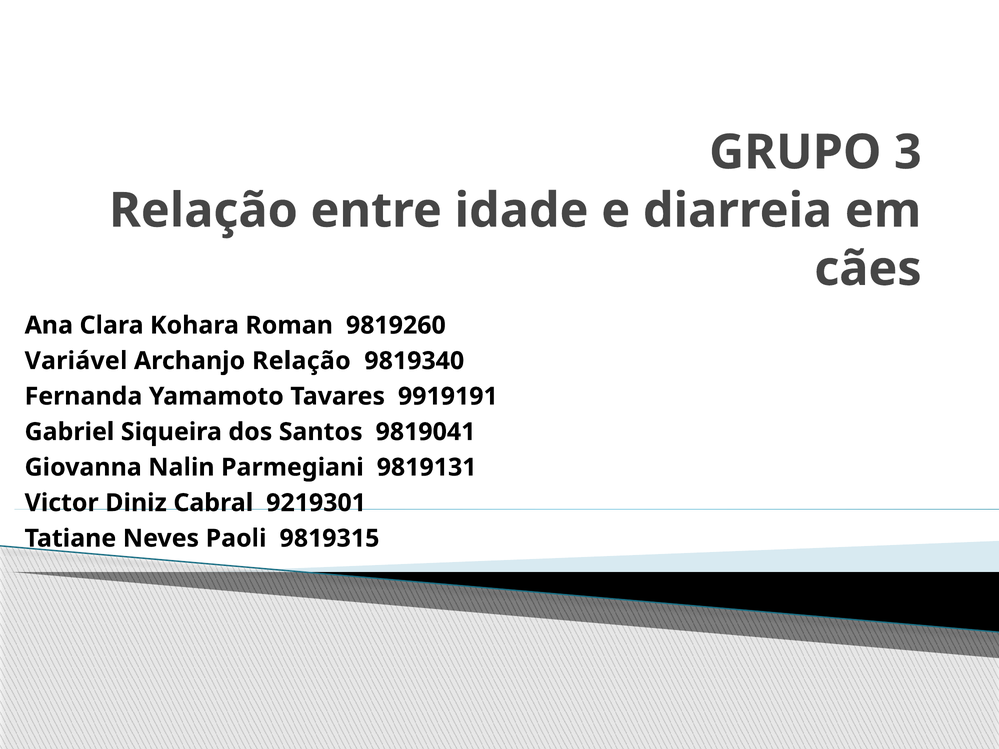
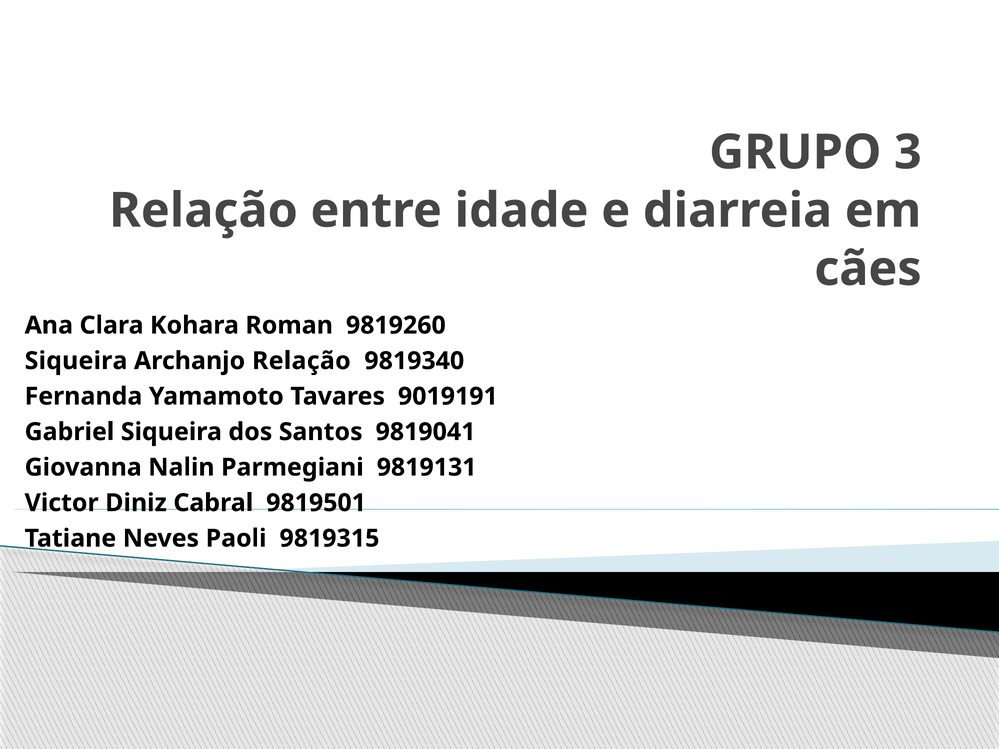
Variável: Variável -> Siqueira (76, 361)
9919191: 9919191 -> 9019191 (448, 397)
9219301: 9219301 -> 9819501 (316, 503)
